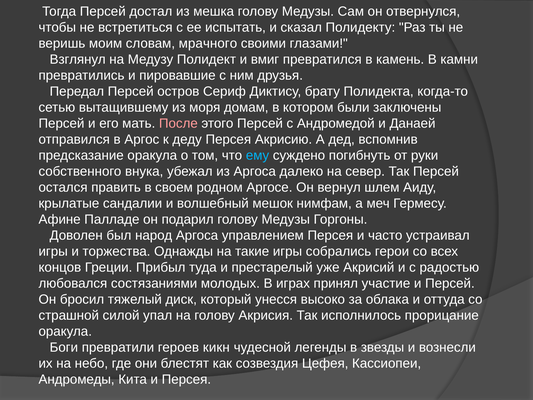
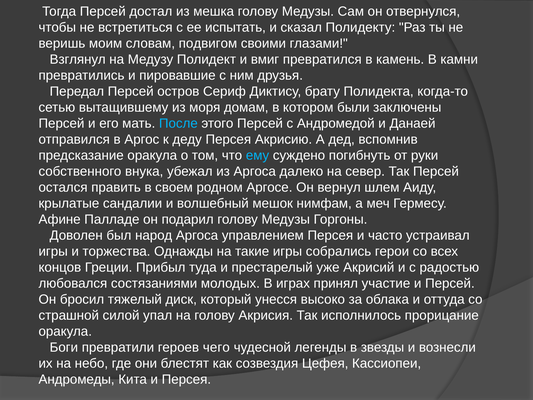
мрачного: мрачного -> подвигом (208, 44)
После colour: pink -> light blue (178, 123)
кикн: кикн -> чего (216, 347)
